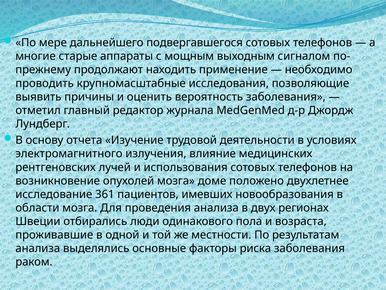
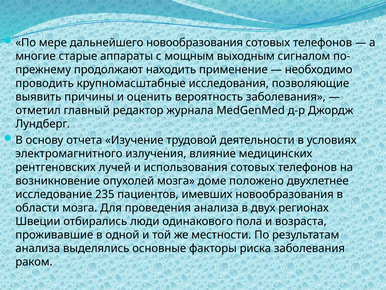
дальнейшего подвергавшегося: подвергавшегося -> новообразования (195, 43)
361: 361 -> 235 (105, 194)
